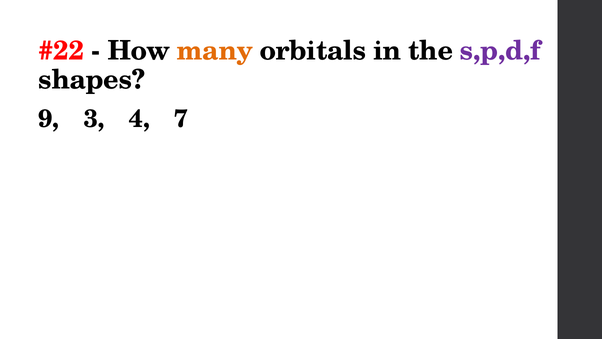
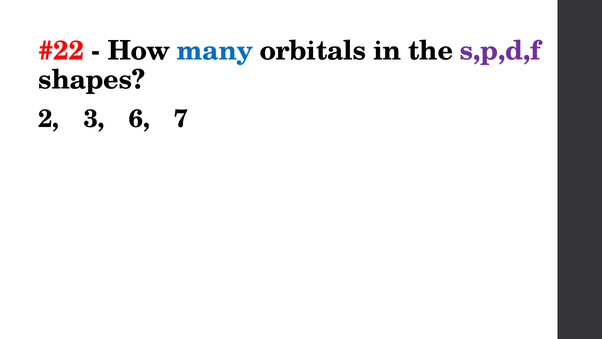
many colour: orange -> blue (215, 51)
9: 9 -> 2 (49, 119)
4: 4 -> 6 (139, 119)
